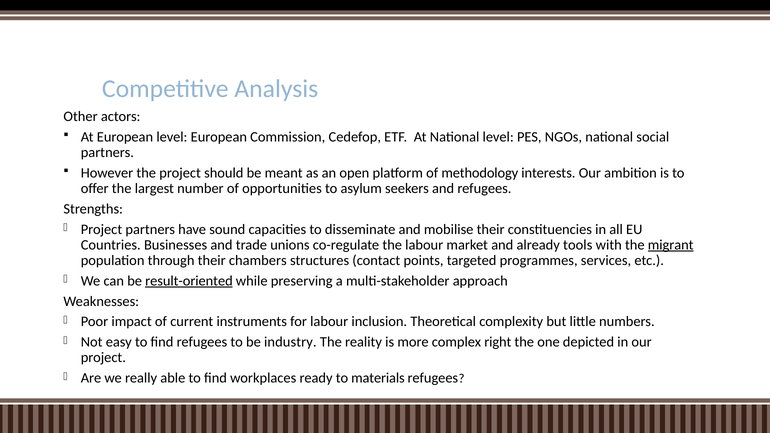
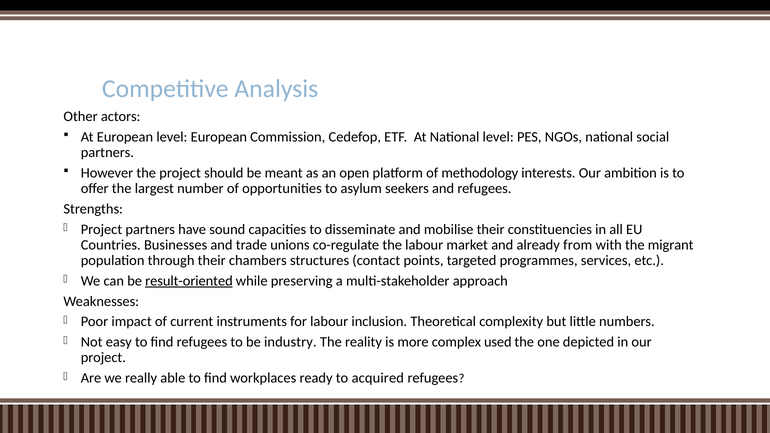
tools: tools -> from (578, 245)
migrant underline: present -> none (671, 245)
right: right -> used (498, 342)
materials: materials -> acquired (378, 378)
